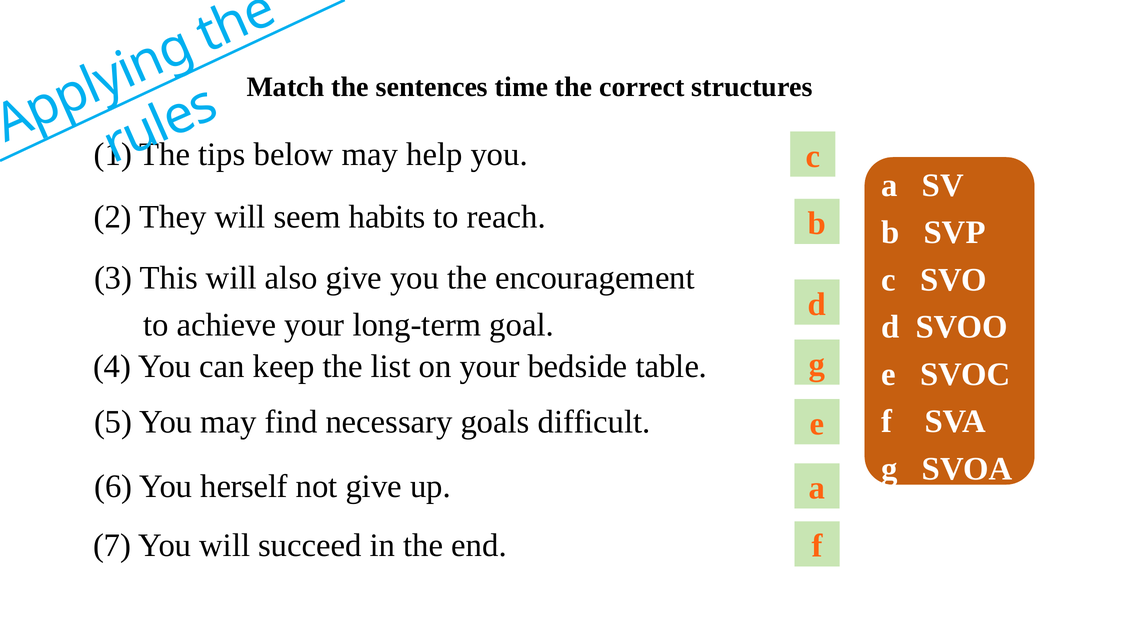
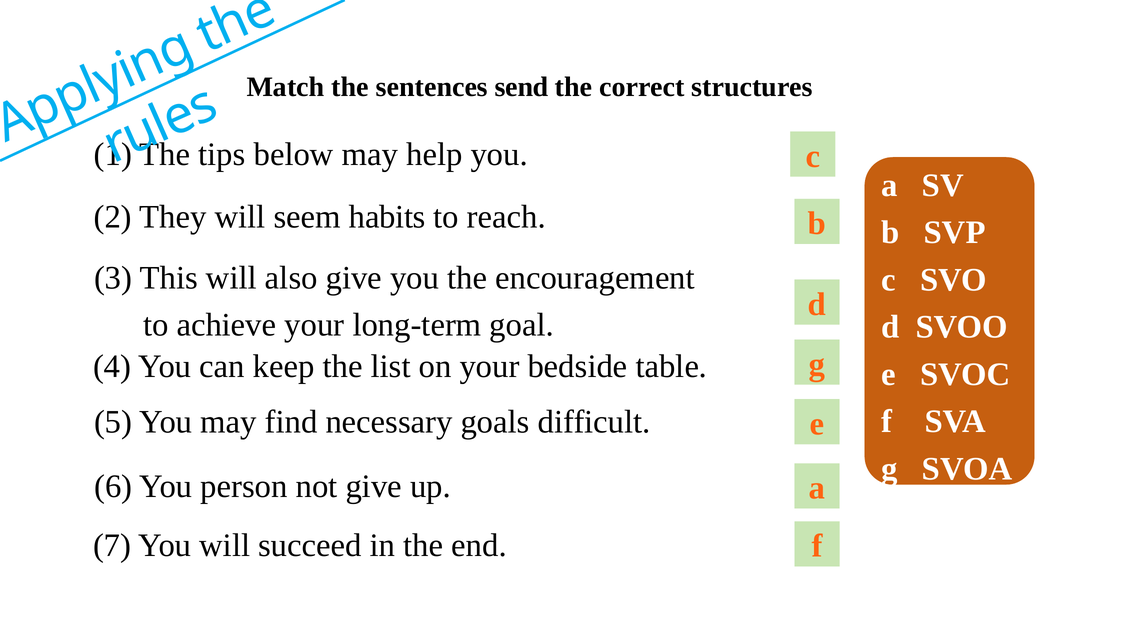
time: time -> send (522, 87)
herself: herself -> person (244, 486)
